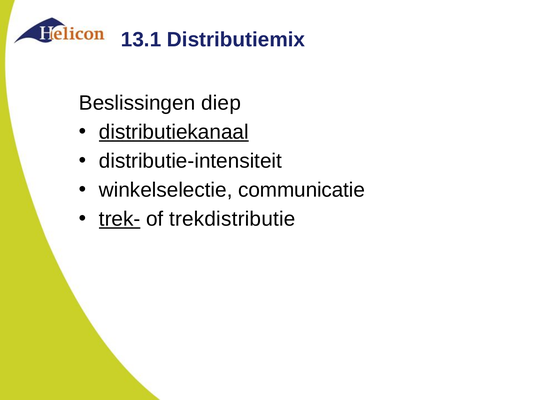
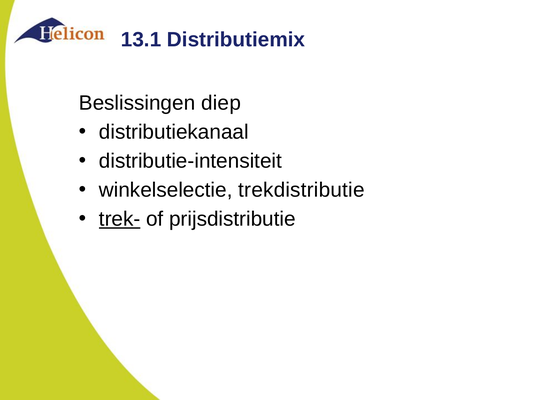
distributiekanaal underline: present -> none (174, 132)
communicatie: communicatie -> trekdistributie (301, 190)
trekdistributie: trekdistributie -> prijsdistributie (232, 219)
